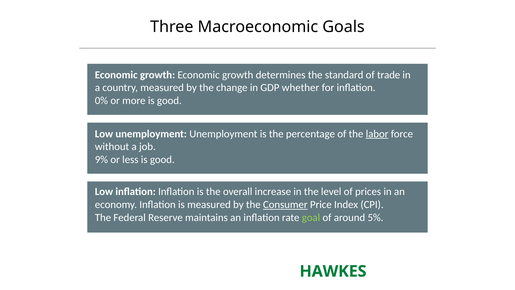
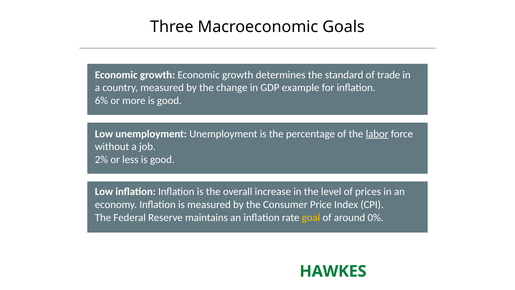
whether: whether -> example (301, 88)
0%: 0% -> 6% (101, 101)
9%: 9% -> 2% (101, 159)
Consumer underline: present -> none (285, 204)
goal colour: light green -> yellow (311, 217)
5%: 5% -> 0% (376, 217)
